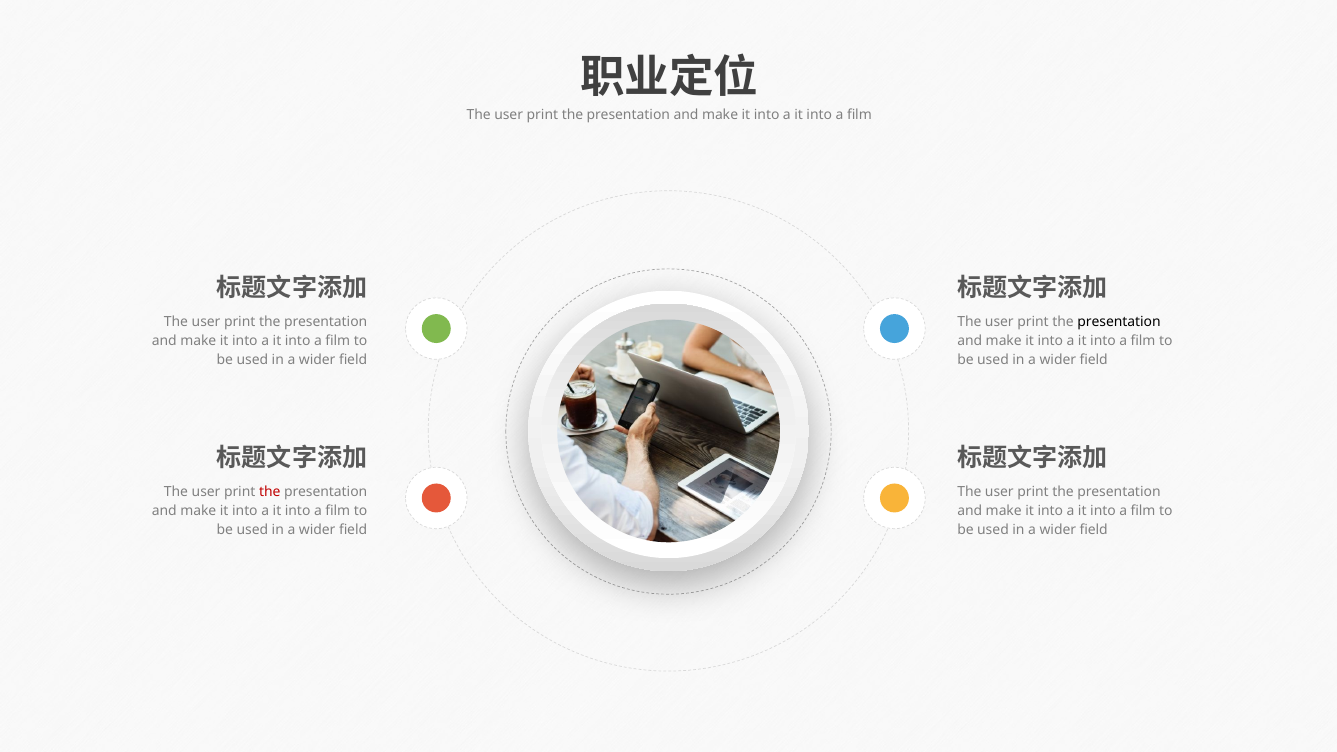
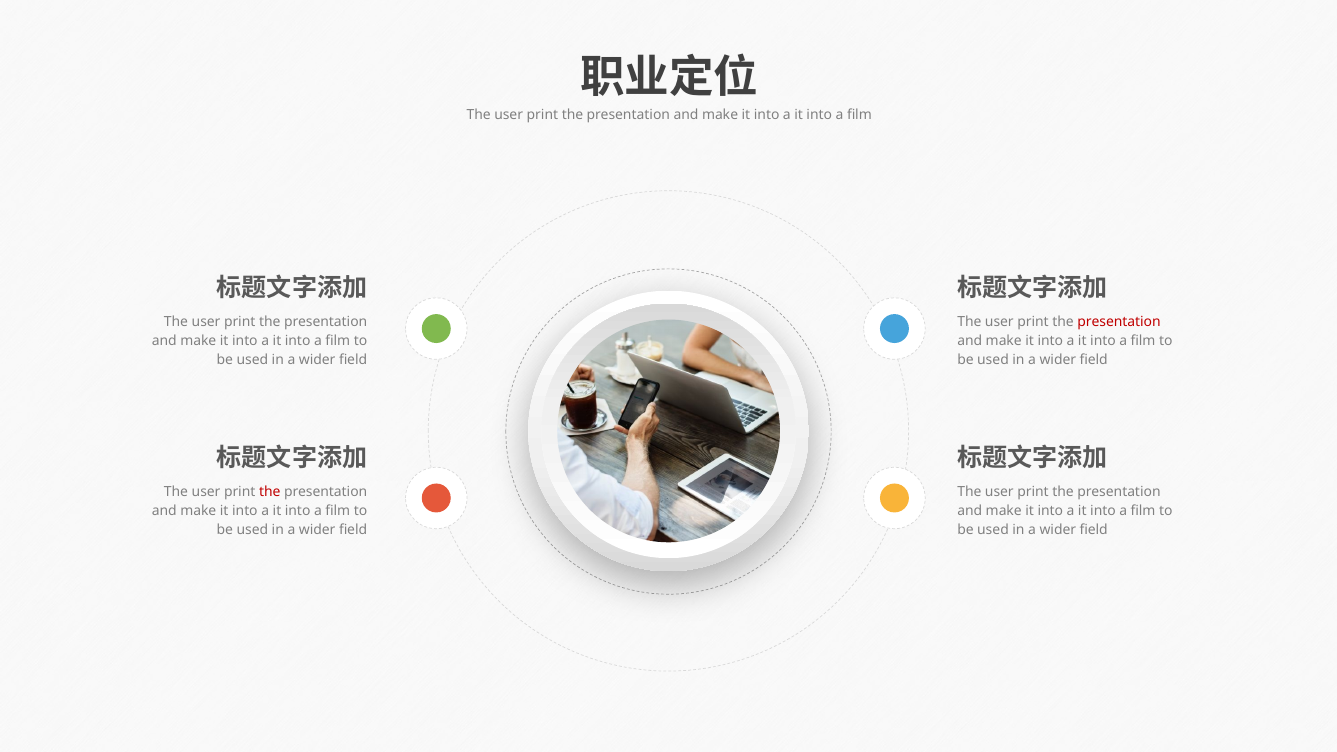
presentation colour: black -> red (1119, 322)
